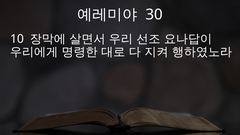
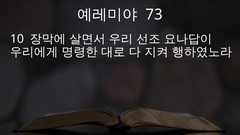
30: 30 -> 73 (154, 14)
